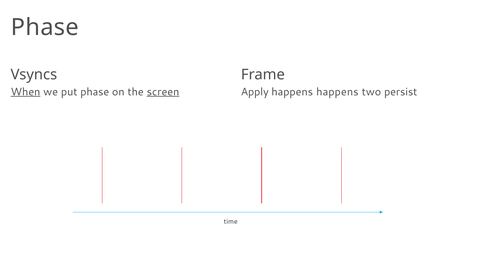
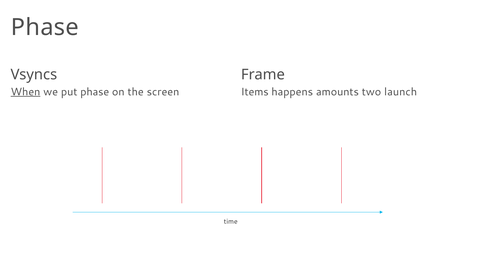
screen underline: present -> none (163, 92)
Apply: Apply -> Items (255, 92)
happens happens: happens -> amounts (337, 92)
persist: persist -> launch (401, 92)
